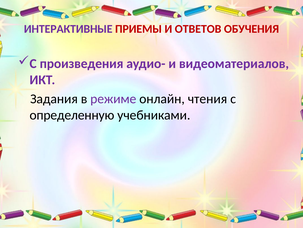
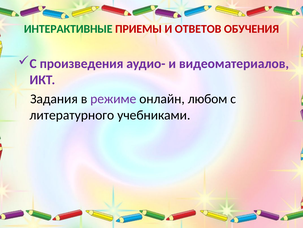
ИНТЕРАКТИВНЫЕ colour: purple -> green (68, 29)
чтения: чтения -> любом (208, 99)
определенную: определенную -> литературного (72, 115)
